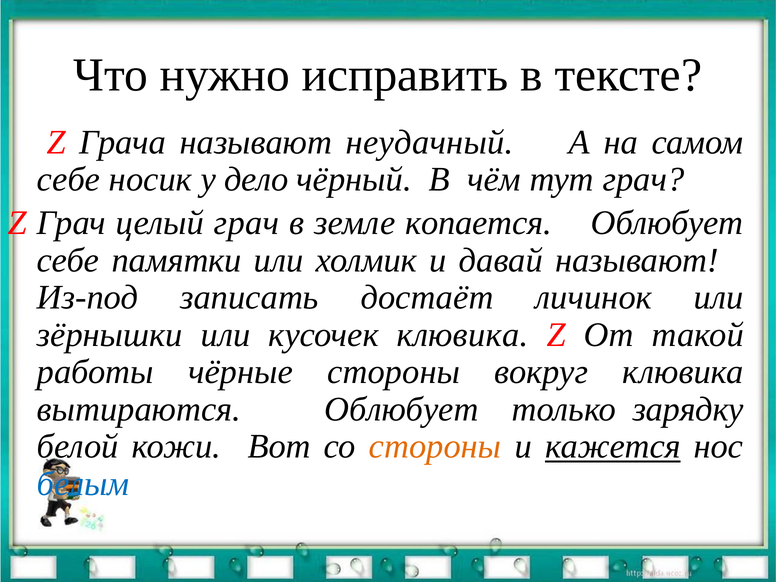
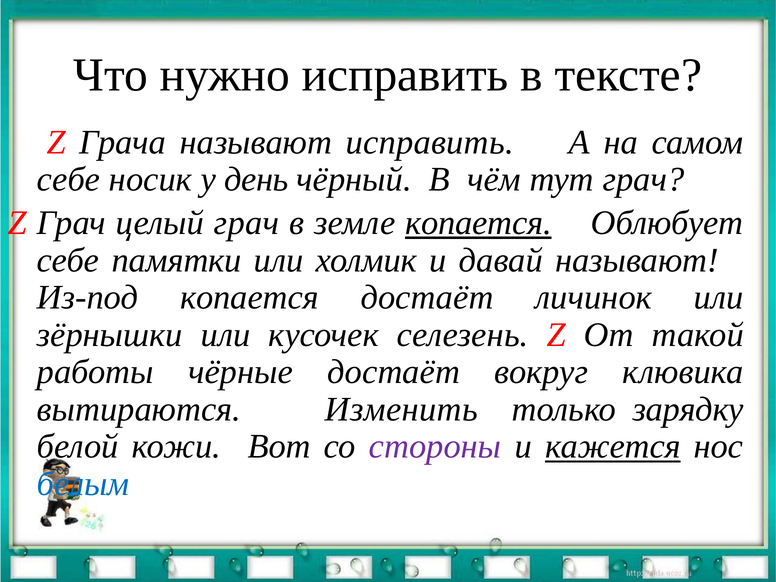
называют неудачный: неудачный -> исправить (430, 142)
дело: дело -> день (256, 179)
копается underline: none -> present (478, 223)
Из-под записать: записать -> копается (249, 297)
кусочек клювика: клювика -> селезень (463, 335)
чёрные стороны: стороны -> достаёт (394, 372)
вытираются Облюбует: Облюбует -> Изменить (401, 409)
стороны colour: orange -> purple (435, 447)
